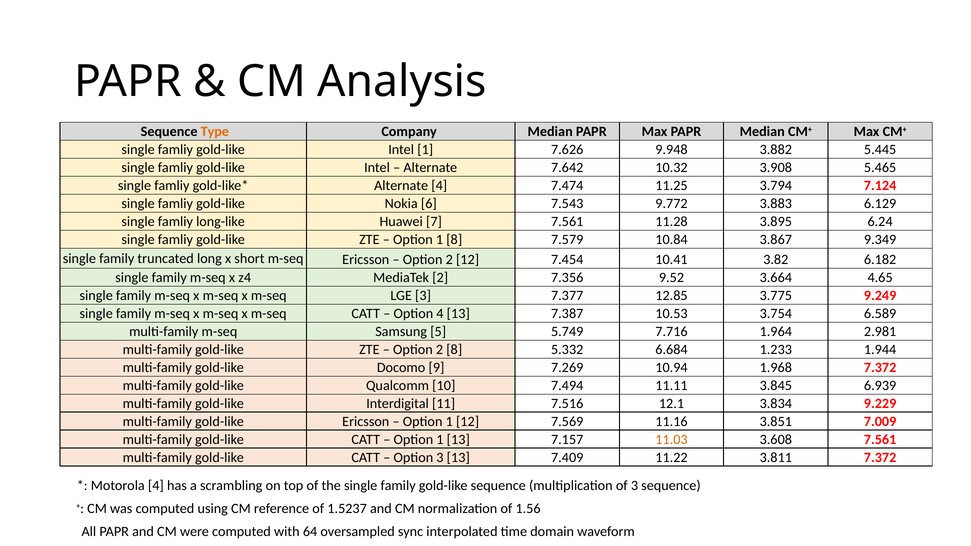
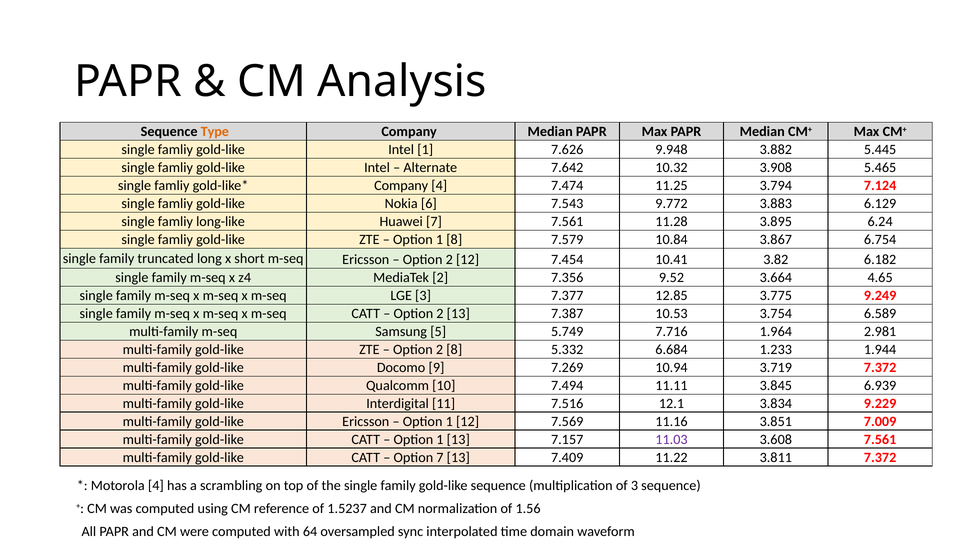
Alternate: Alternate -> Company (401, 186)
9.349: 9.349 -> 6.754 (880, 240)
4: 4 -> 2 (440, 314)
1.968: 1.968 -> 3.719 (776, 368)
11.03 colour: orange -> purple (671, 440)
Option 3: 3 -> 7 (440, 458)
